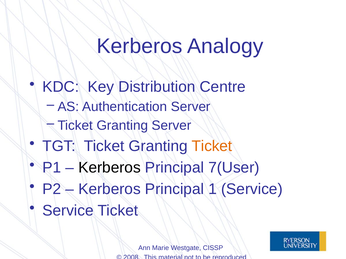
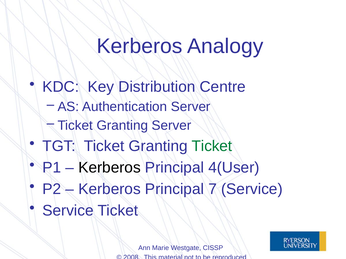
Ticket colour: orange -> green (212, 146)
7(User: 7(User -> 4(User (234, 168)
1: 1 -> 7 (213, 189)
